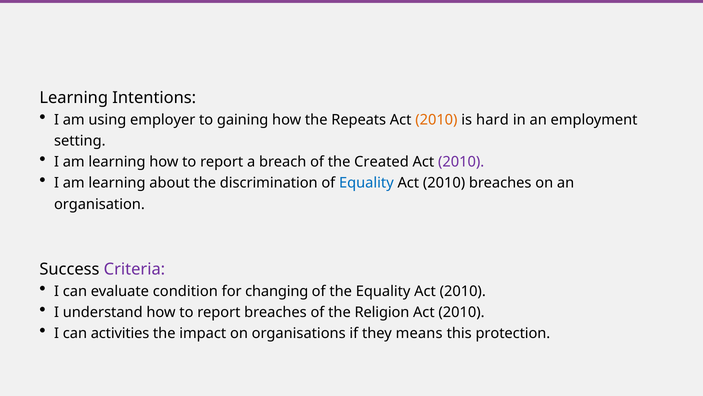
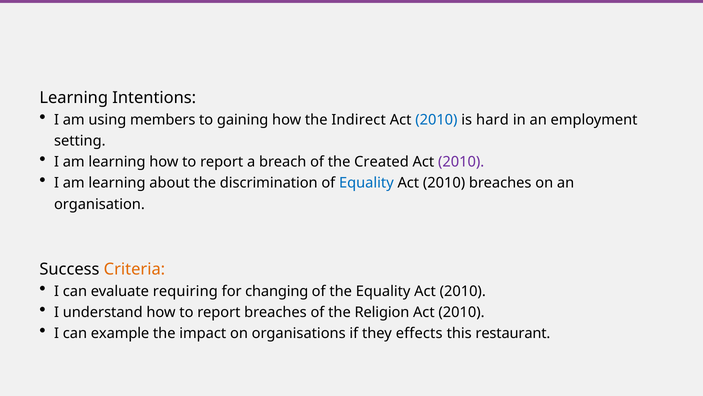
employer: employer -> members (163, 120)
Repeats: Repeats -> Indirect (359, 120)
2010 colour: orange -> blue (436, 120)
Criteria colour: purple -> orange (134, 269)
condition: condition -> requiring (185, 291)
activities: activities -> example (120, 333)
means: means -> effects (419, 333)
protection: protection -> restaurant (513, 333)
